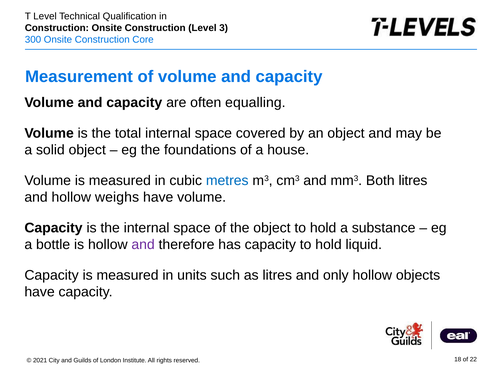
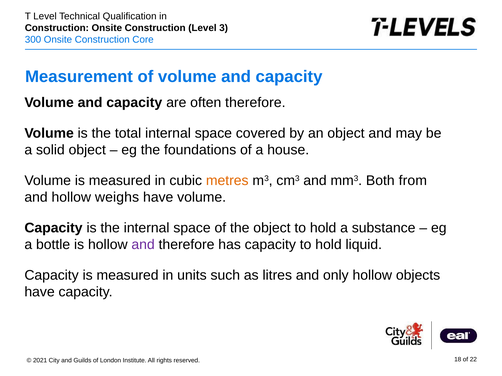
often equalling: equalling -> therefore (255, 103)
metres colour: blue -> orange (227, 181)
Both litres: litres -> from (413, 181)
